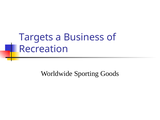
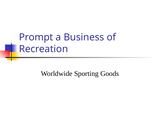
Targets: Targets -> Prompt (36, 37)
